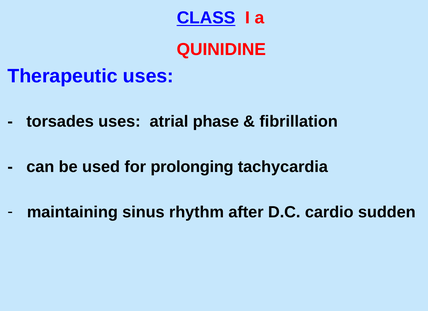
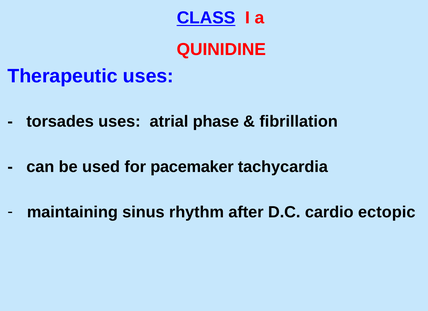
prolonging: prolonging -> pacemaker (192, 167)
sudden: sudden -> ectopic (387, 212)
